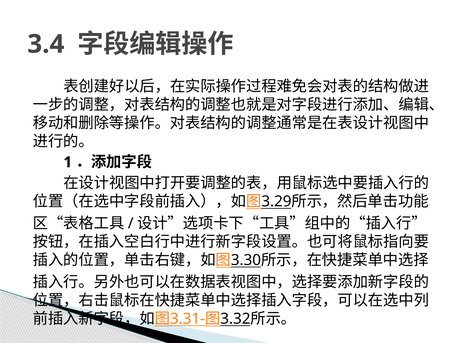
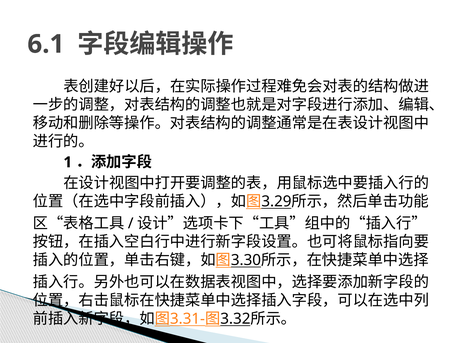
3.4: 3.4 -> 6.1 (46, 44)
